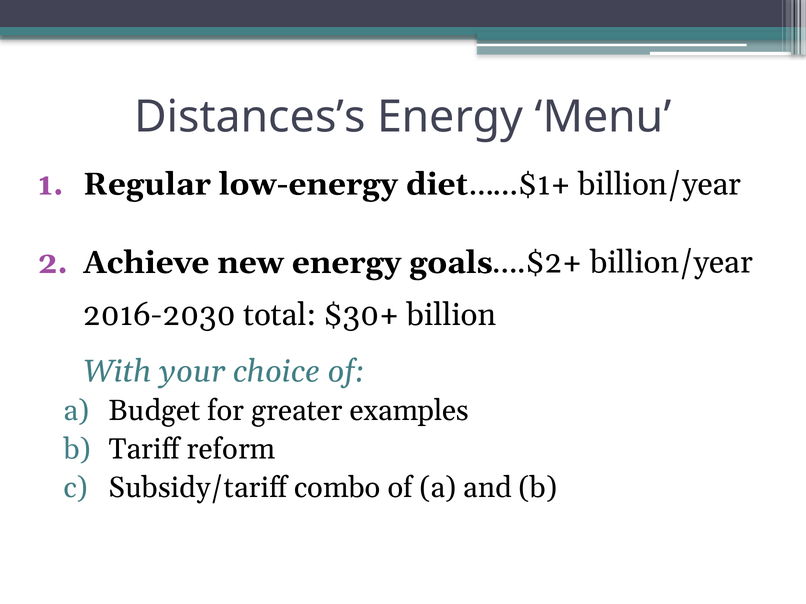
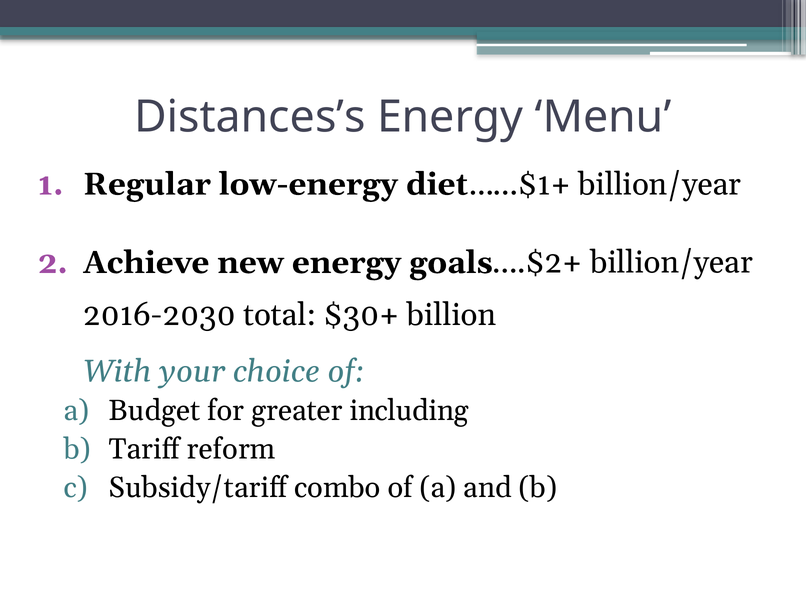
examples: examples -> including (409, 411)
